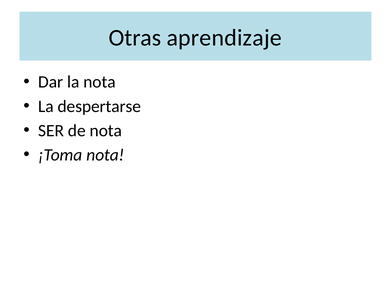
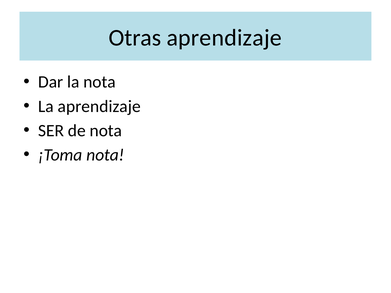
La despertarse: despertarse -> aprendizaje (99, 106)
